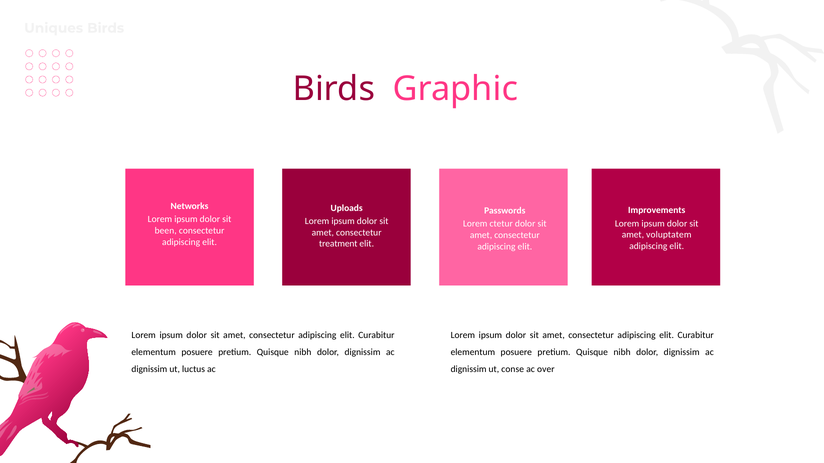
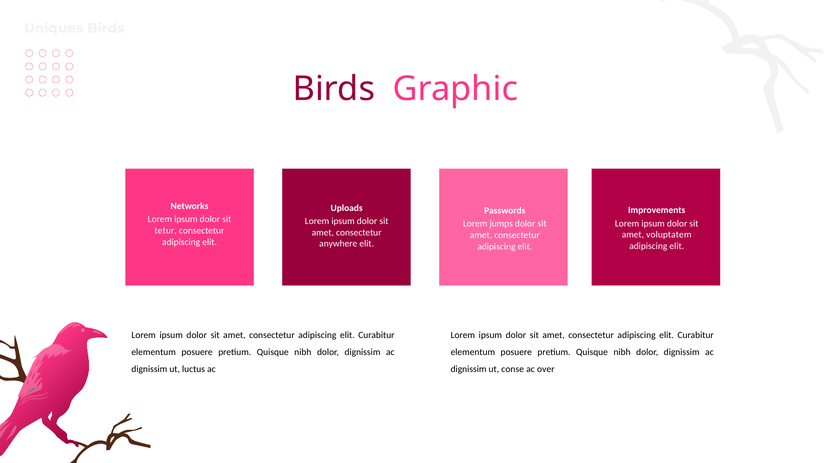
ctetur: ctetur -> jumps (501, 224)
been: been -> tetur (166, 231)
treatment: treatment -> anywhere (338, 244)
